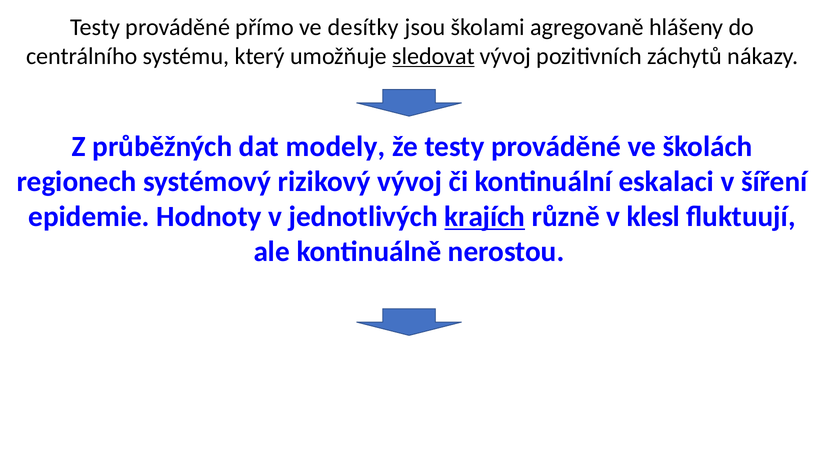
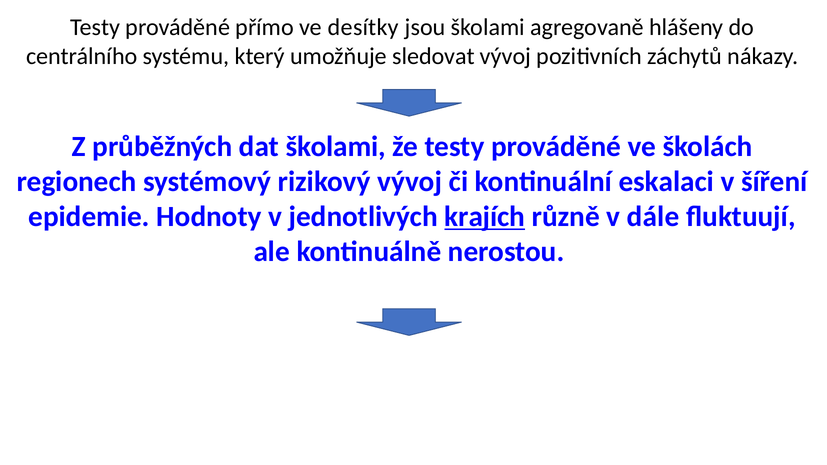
sledovat underline: present -> none (434, 56)
dat modely: modely -> školami (336, 146)
klesl: klesl -> dále (653, 217)
